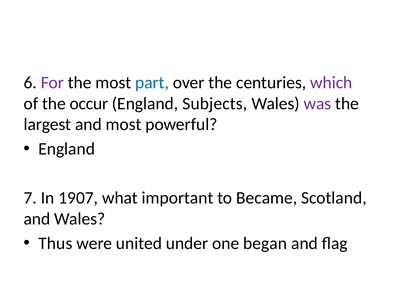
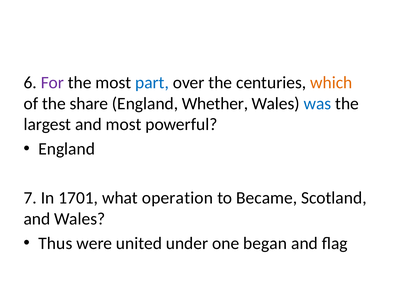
which colour: purple -> orange (331, 82)
occur: occur -> share (89, 103)
Subjects: Subjects -> Whether (215, 103)
was colour: purple -> blue (318, 103)
1907: 1907 -> 1701 (78, 198)
important: important -> operation (177, 198)
